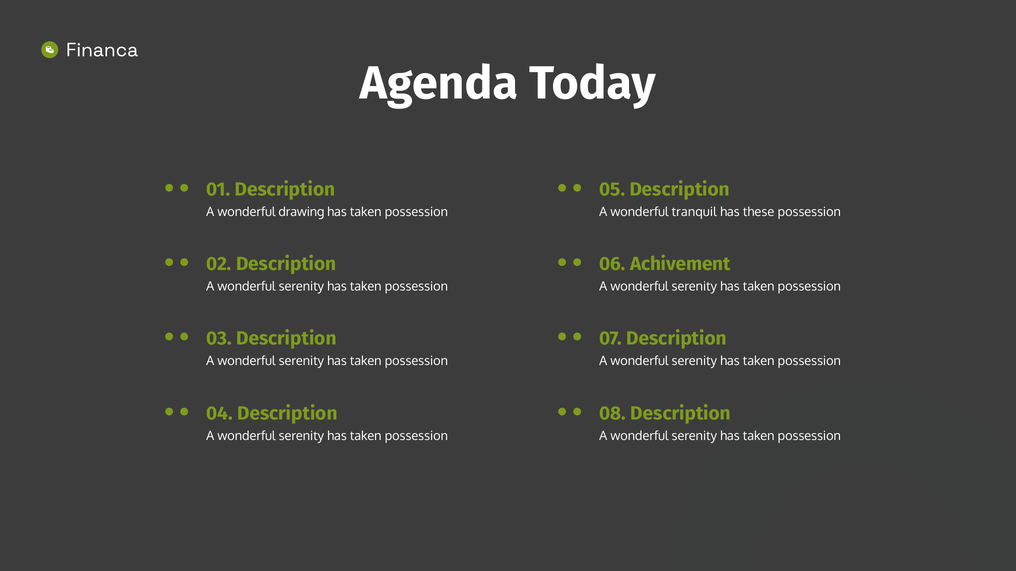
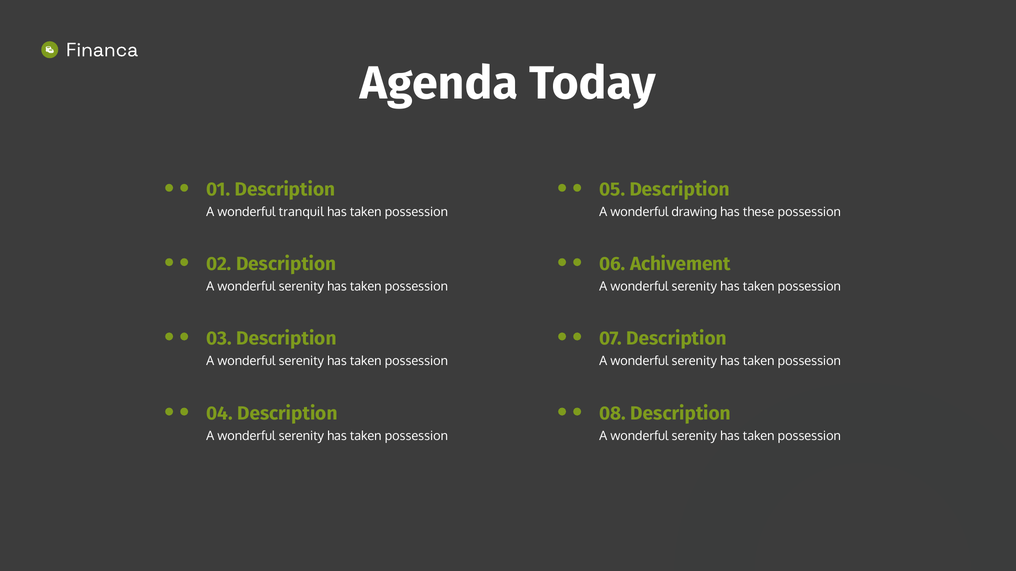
drawing: drawing -> tranquil (301, 212)
tranquil: tranquil -> drawing (694, 212)
